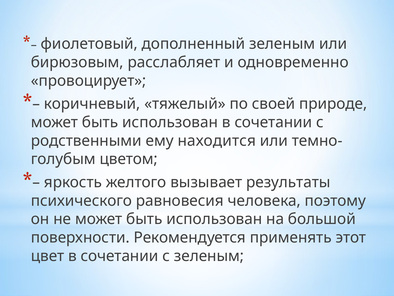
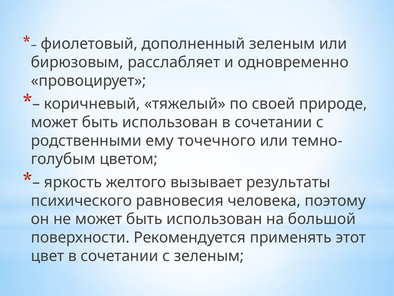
находится: находится -> точечного (217, 140)
